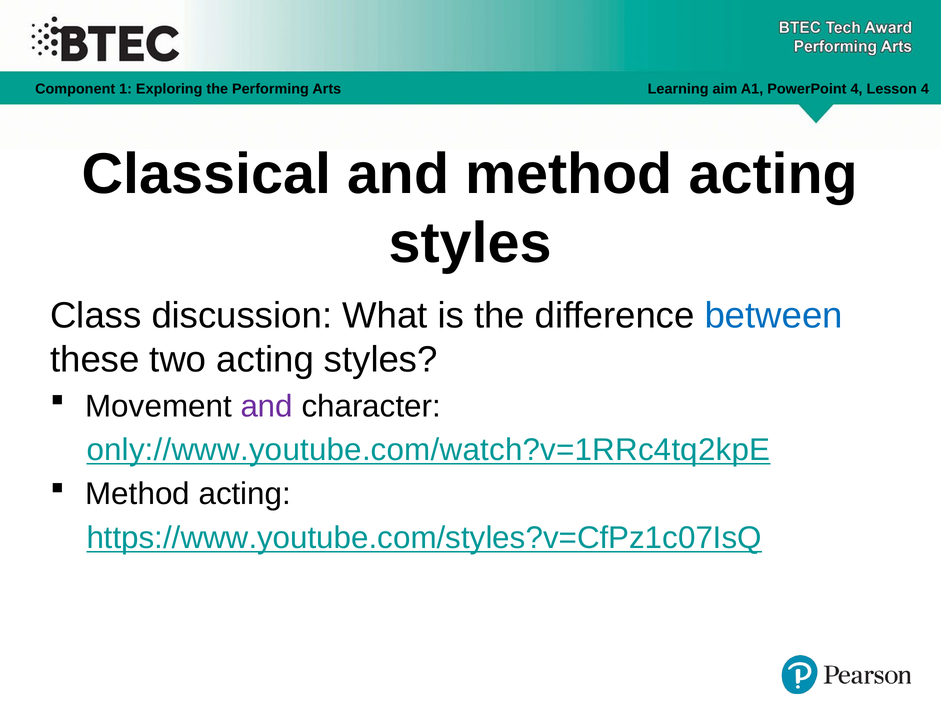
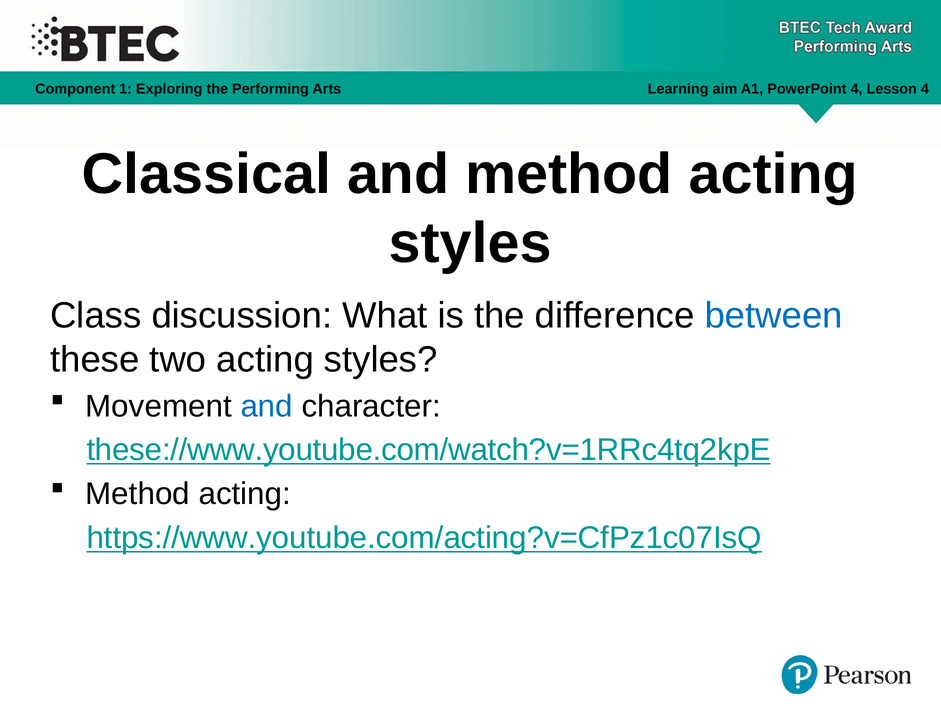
and colour: purple -> blue (267, 406)
only://www.youtube.com/watch?v=1RRc4tq2kpE: only://www.youtube.com/watch?v=1RRc4tq2kpE -> these://www.youtube.com/watch?v=1RRc4tq2kpE (429, 450)
https://www.youtube.com/styles?v=CfPz1c07IsQ: https://www.youtube.com/styles?v=CfPz1c07IsQ -> https://www.youtube.com/acting?v=CfPz1c07IsQ (424, 538)
